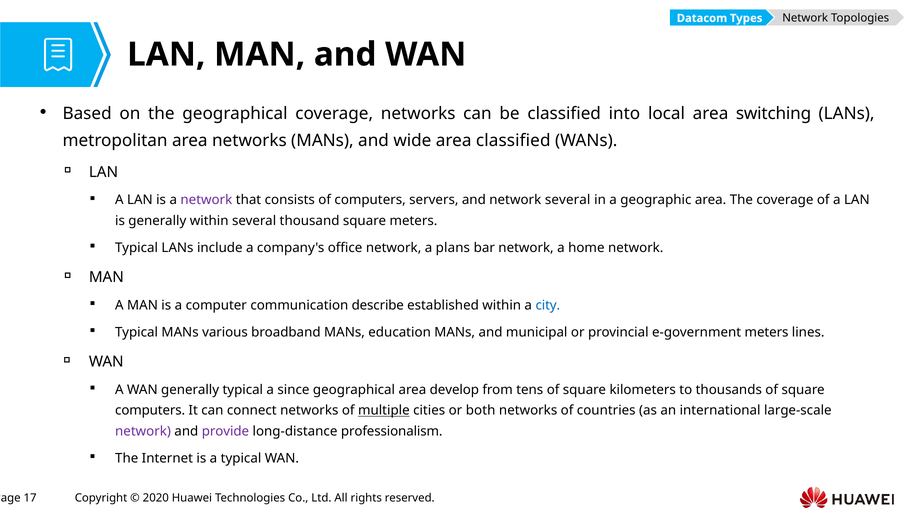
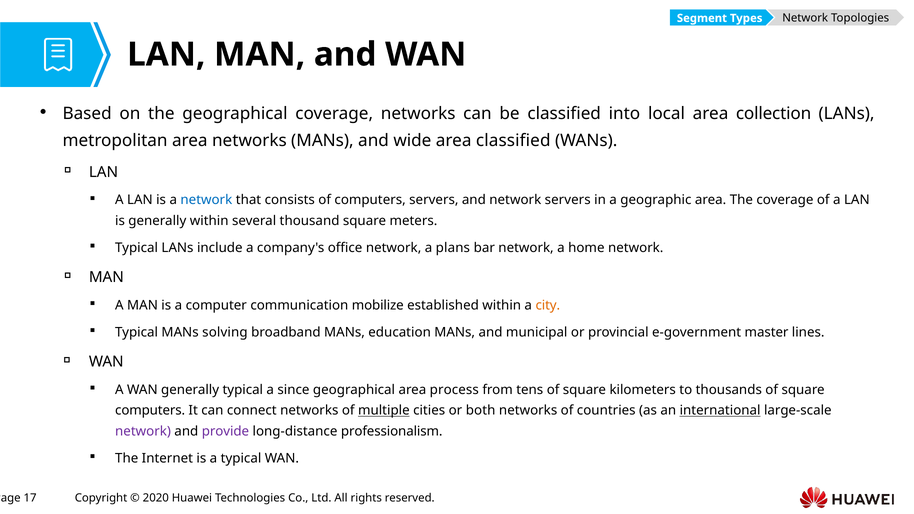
Datacom: Datacom -> Segment (702, 18)
switching: switching -> collection (774, 114)
network colour: purple -> blue (206, 200)
network several: several -> servers (568, 200)
describe: describe -> mobilize (378, 305)
city colour: blue -> orange (548, 305)
various: various -> solving (225, 332)
e-government meters: meters -> master (767, 332)
develop: develop -> process (454, 390)
international underline: none -> present (720, 411)
